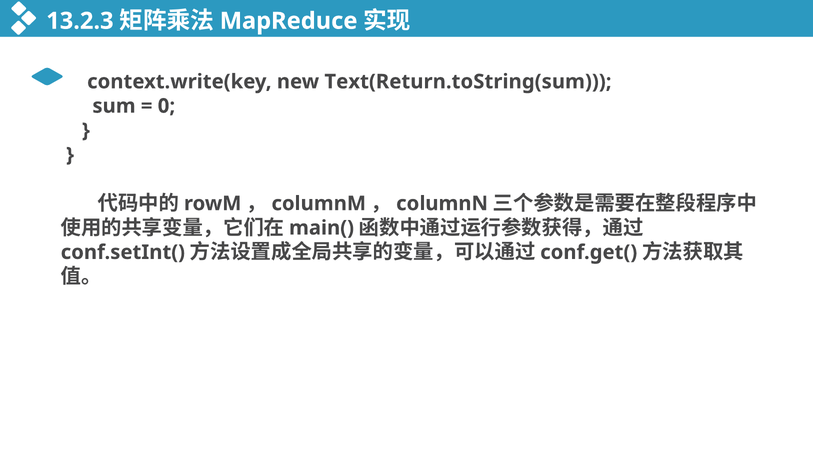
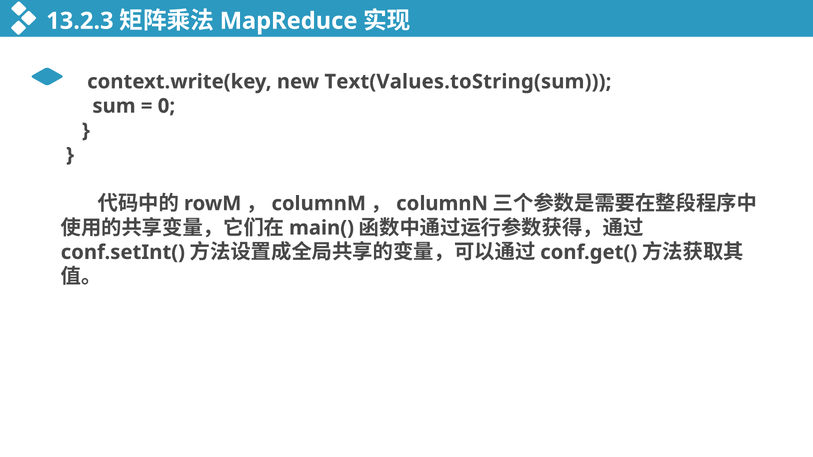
Text(Return.toString(sum: Text(Return.toString(sum -> Text(Values.toString(sum (468, 82)
